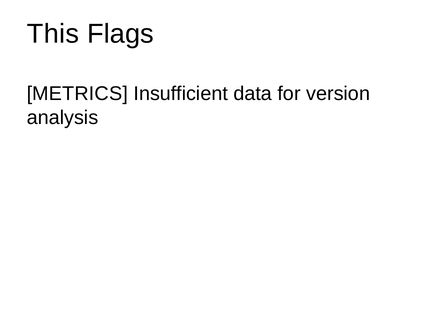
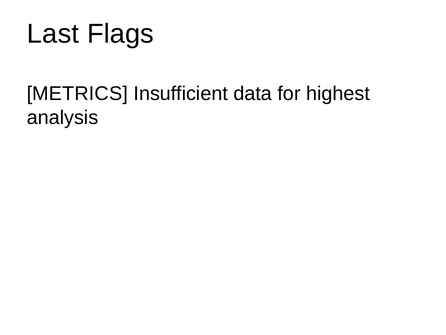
This: This -> Last (53, 34)
version: version -> highest (338, 94)
